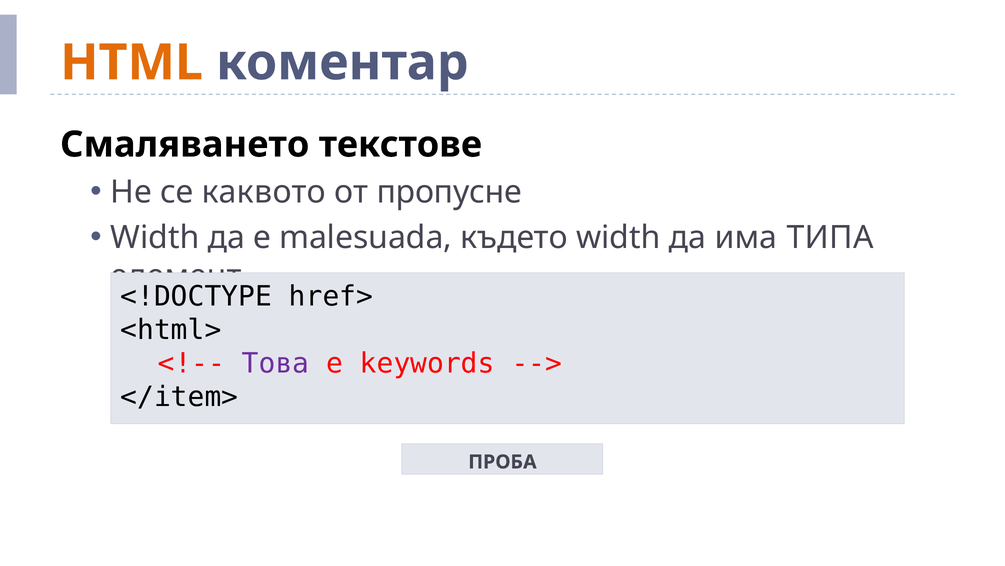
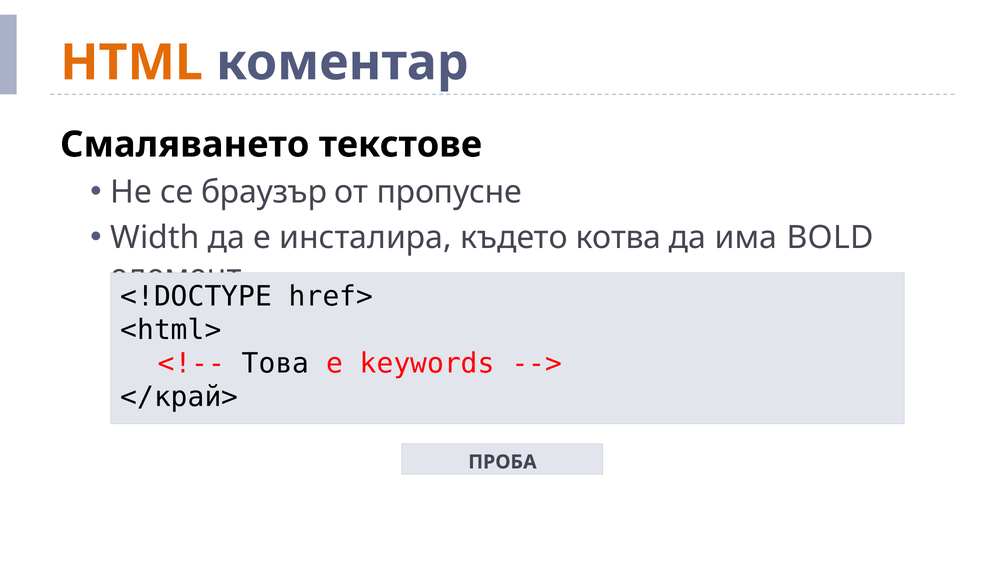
каквото: каквото -> браузър (264, 192)
malesuada: malesuada -> инсталира (366, 238)
където width: width -> котва (618, 238)
ТИПА: ТИПА -> BOLD (830, 238)
Това colour: purple -> black (276, 363)
</item>: </item> -> </край> (179, 397)
